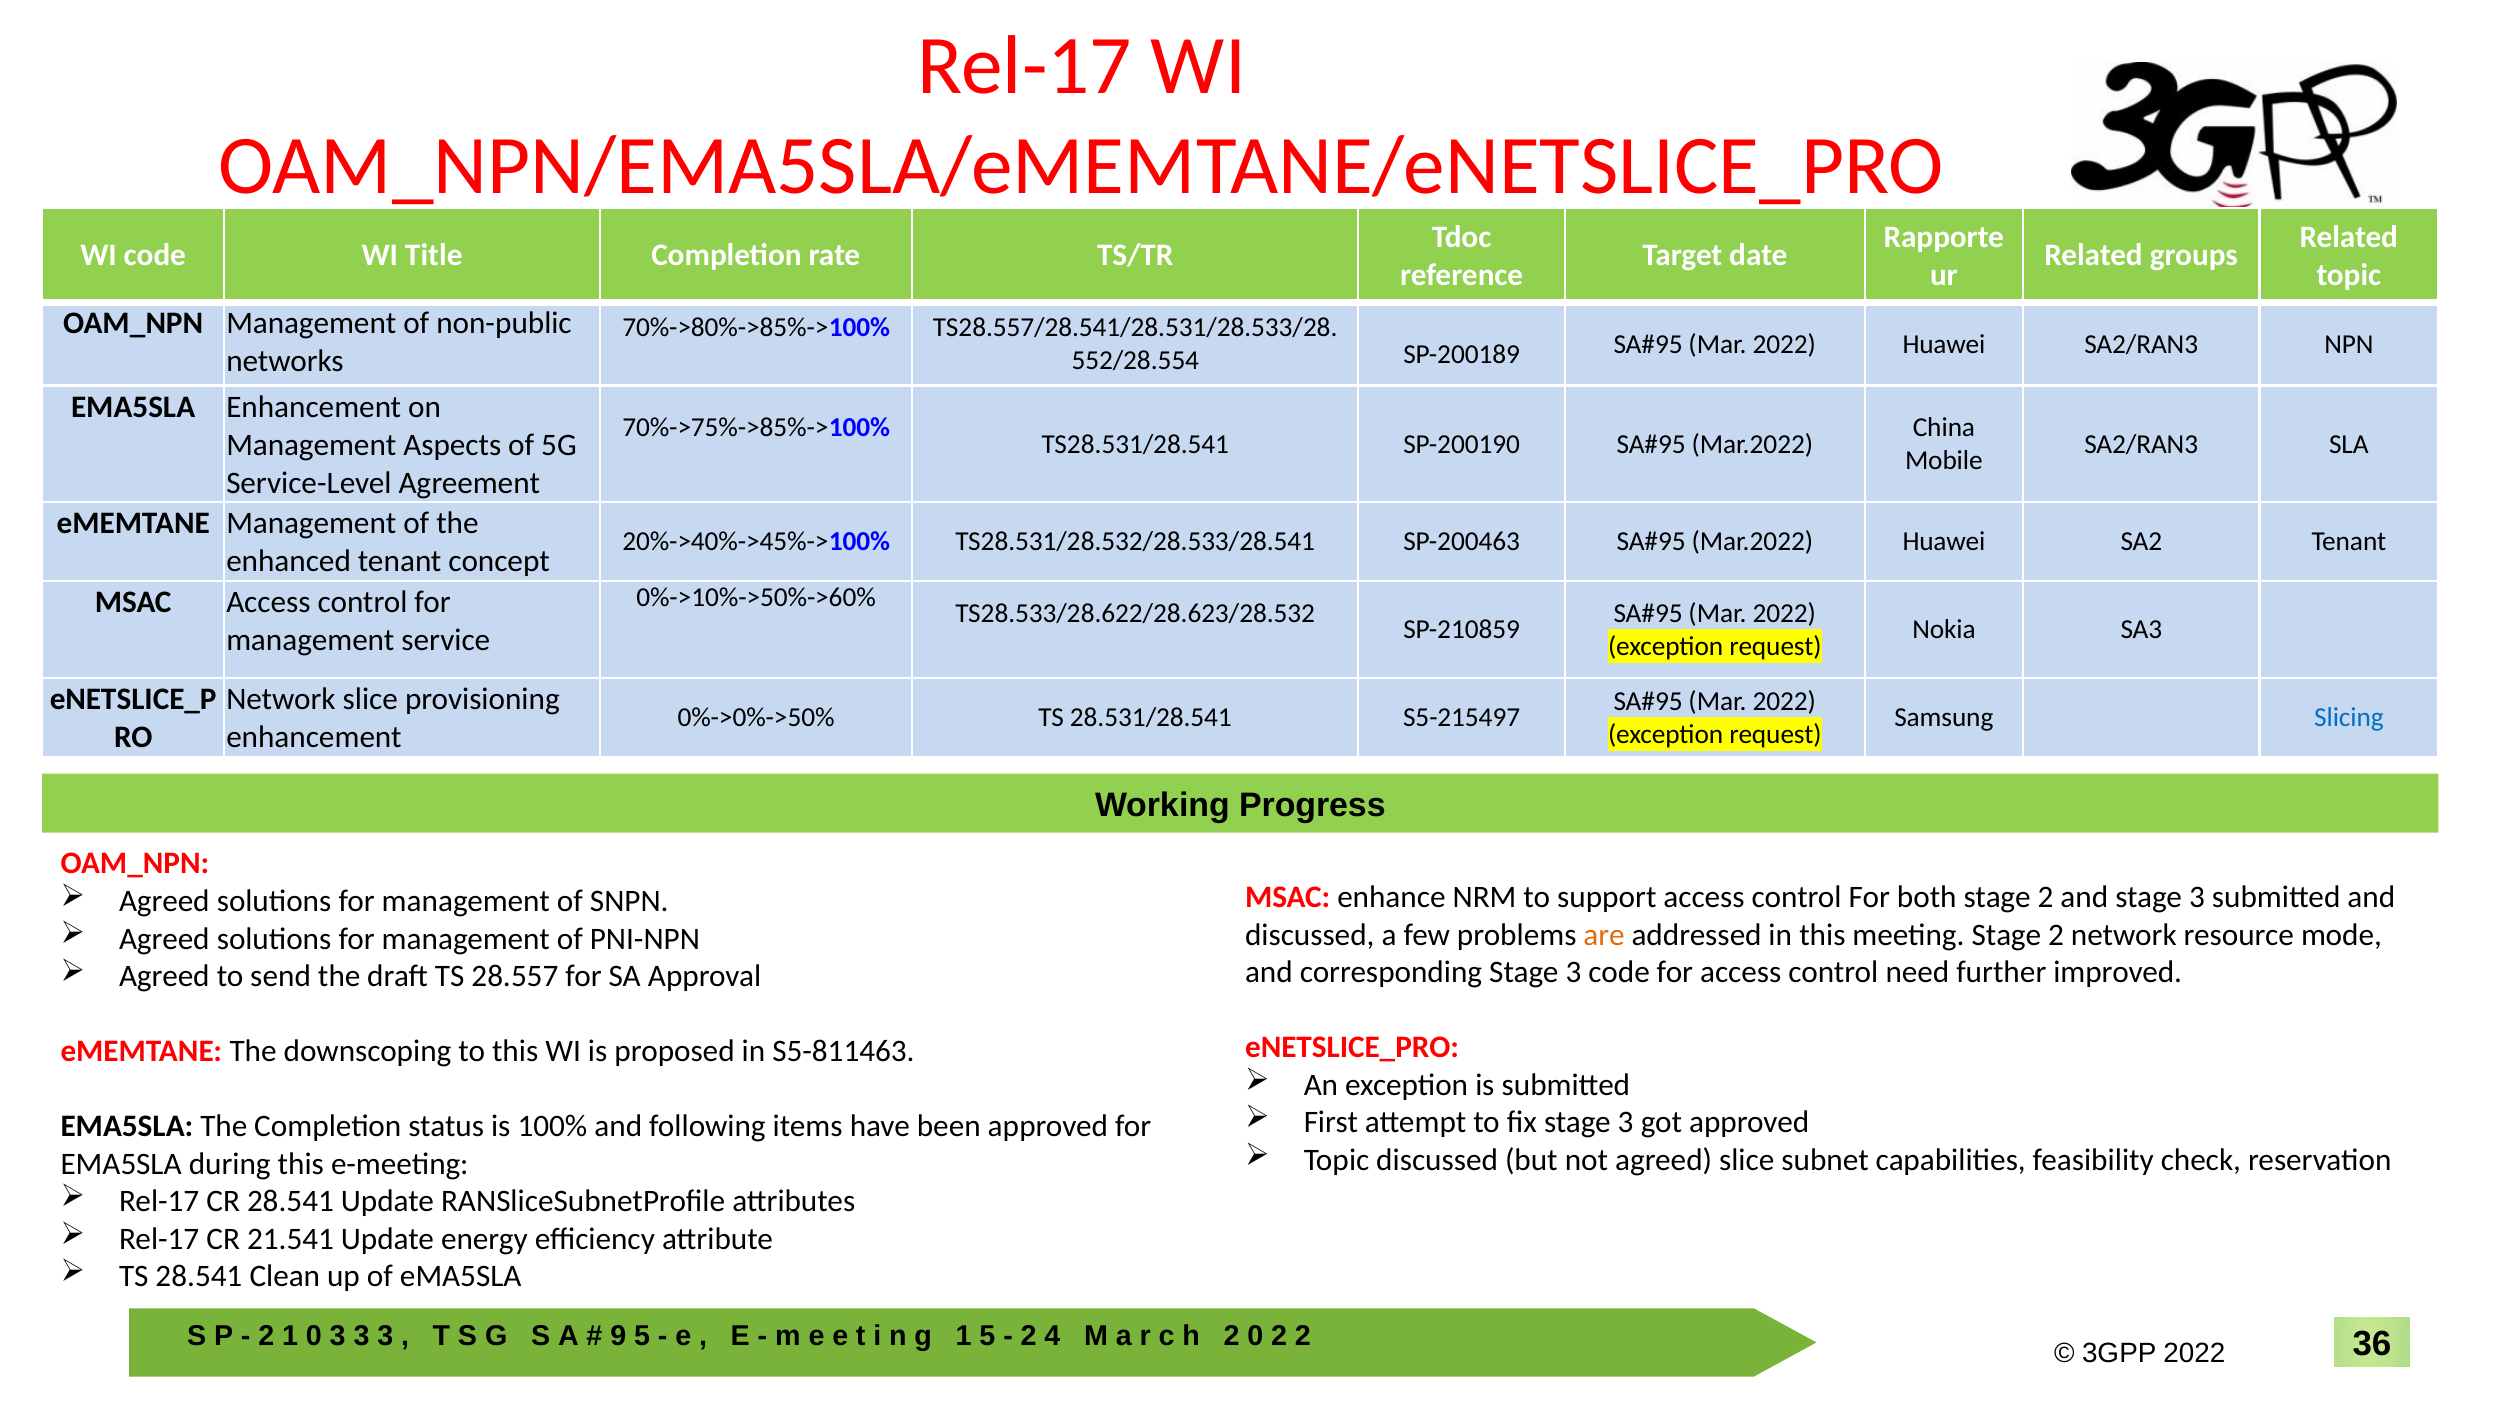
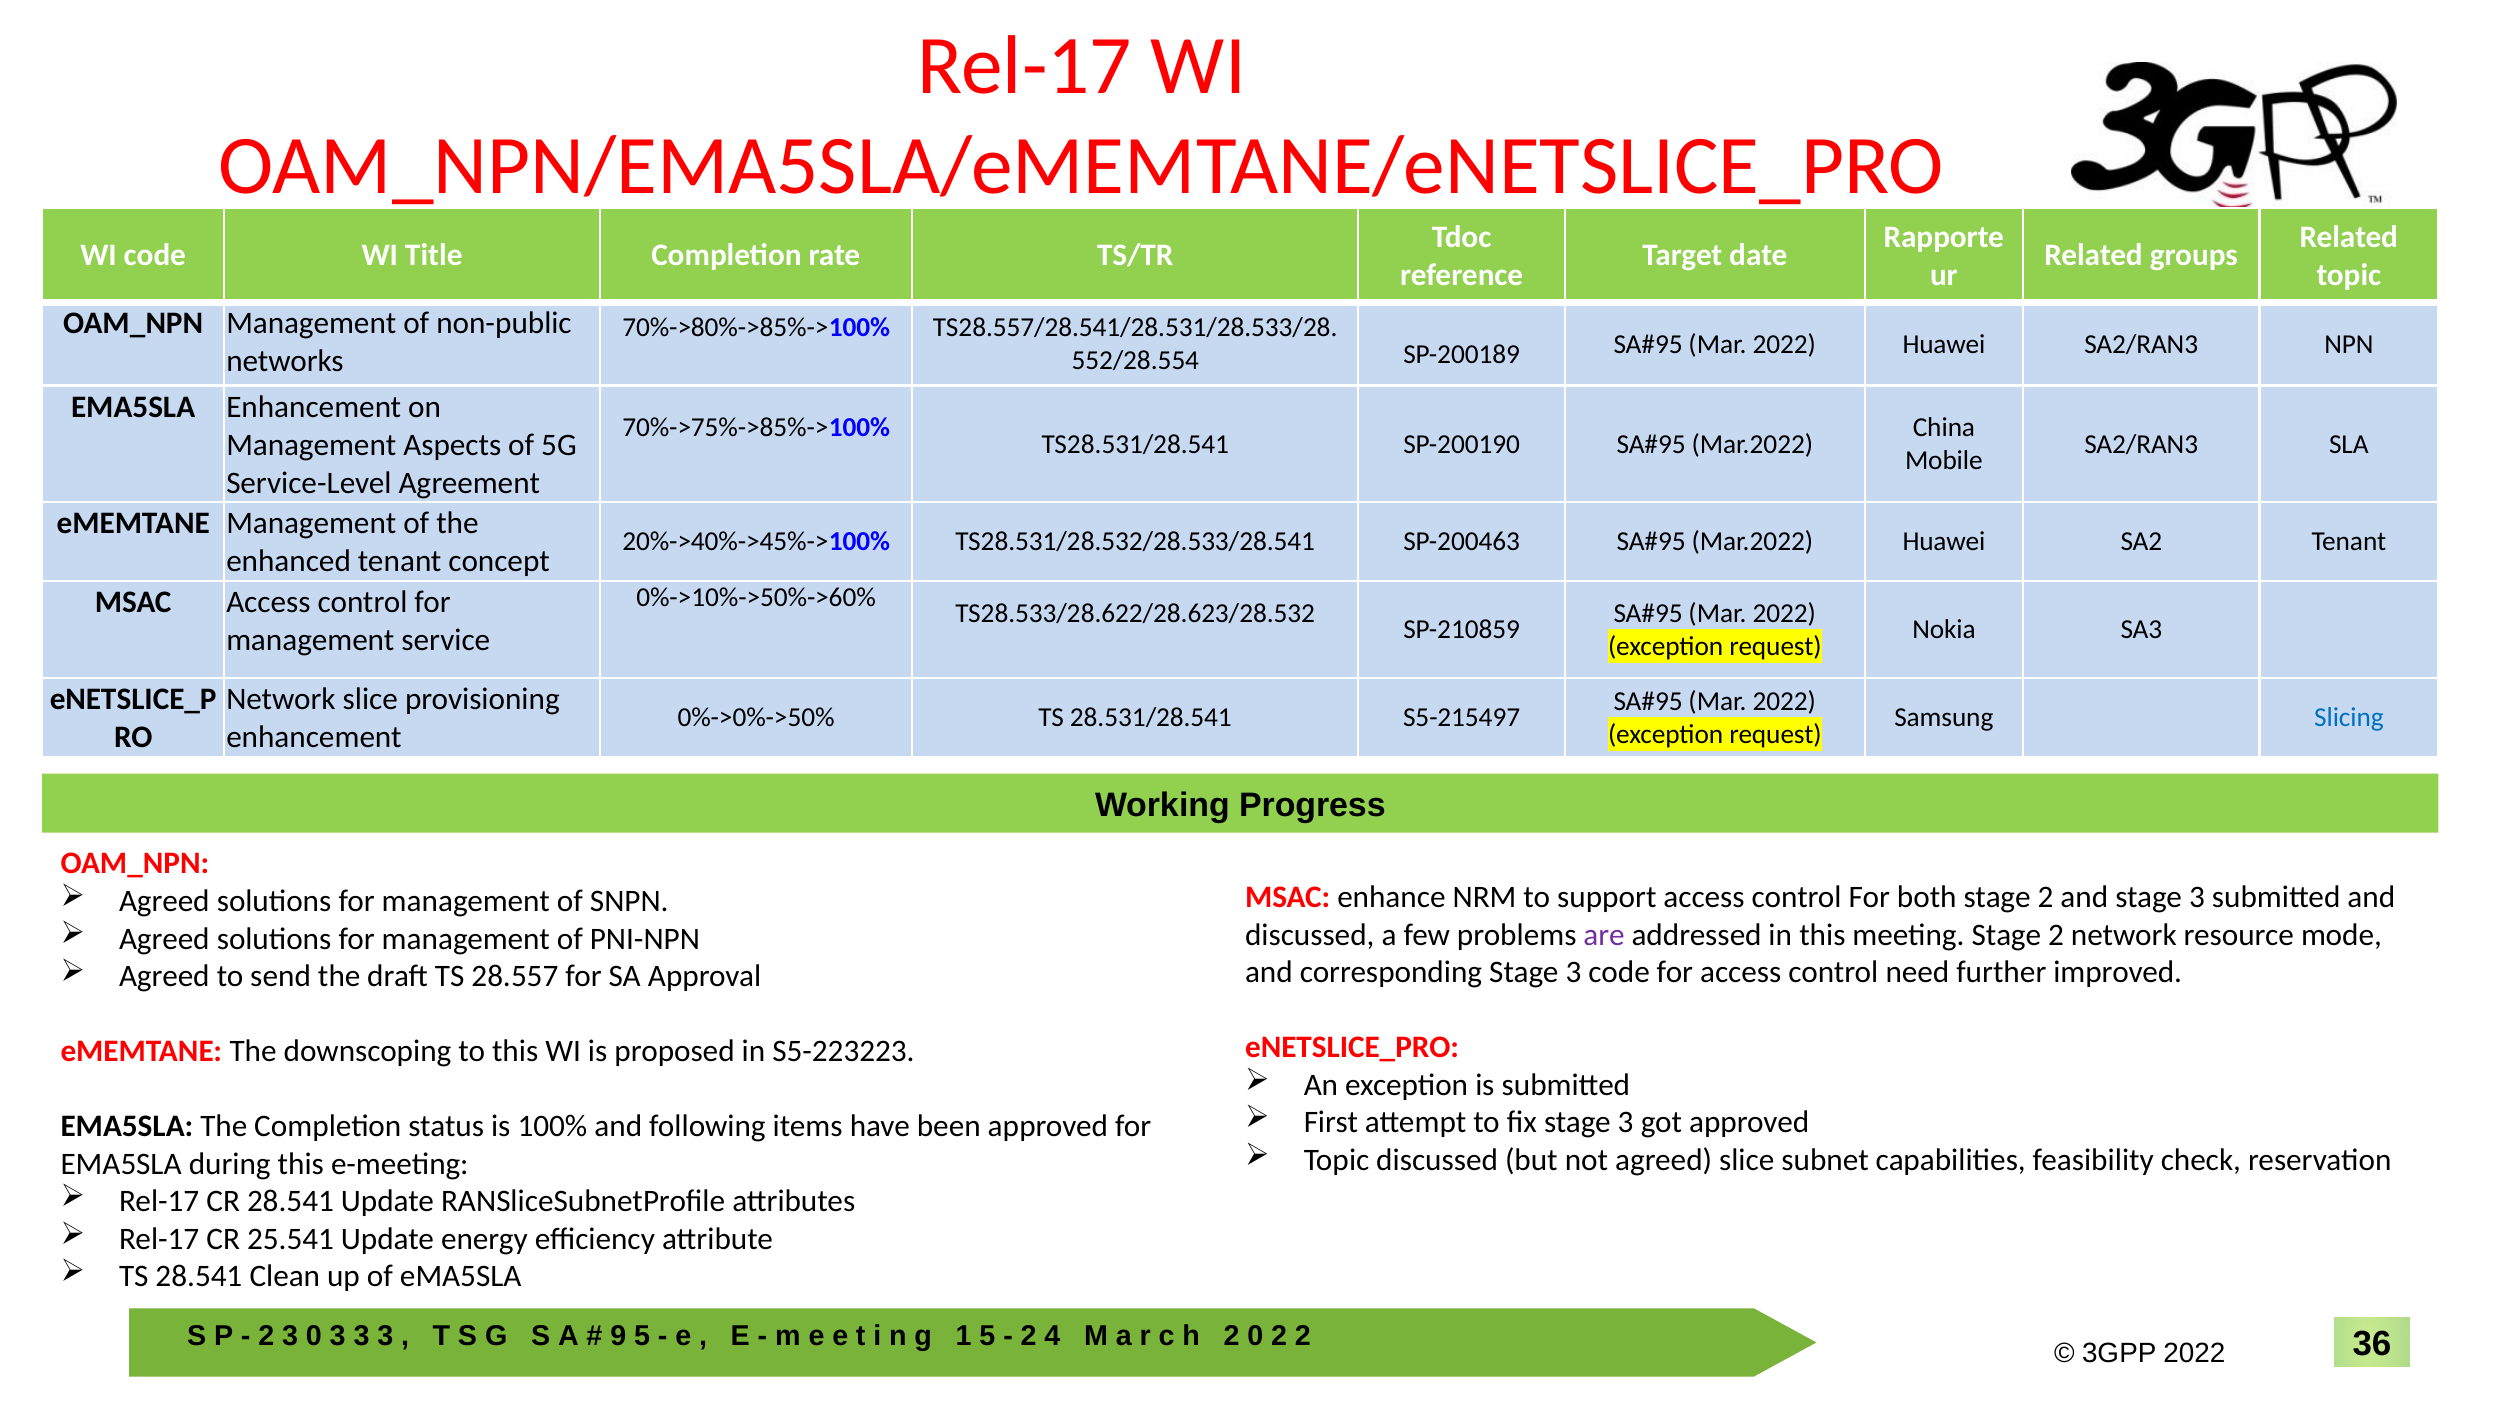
are colour: orange -> purple (1604, 935)
S5-811463: S5-811463 -> S5-223223 (843, 1051)
21.541: 21.541 -> 25.541 (291, 1239)
2 1: 1 -> 3 (290, 1336)
